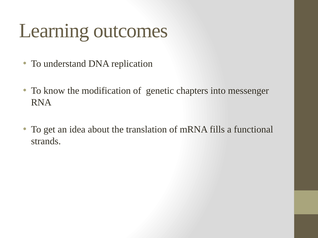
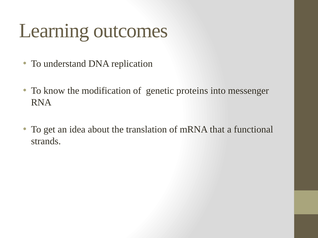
chapters: chapters -> proteins (192, 91)
fills: fills -> that (217, 130)
